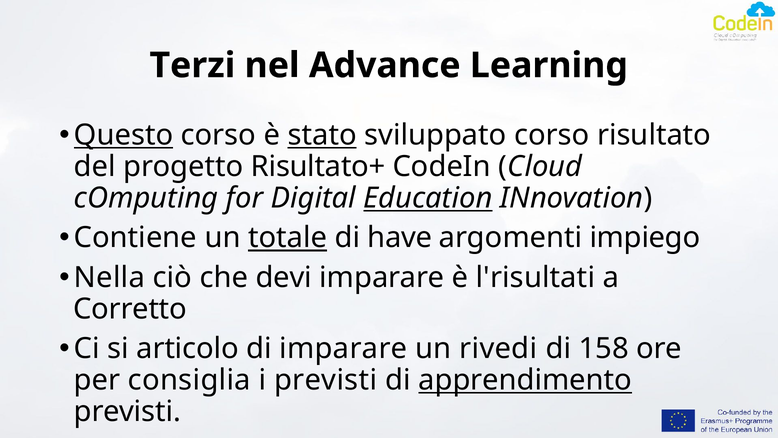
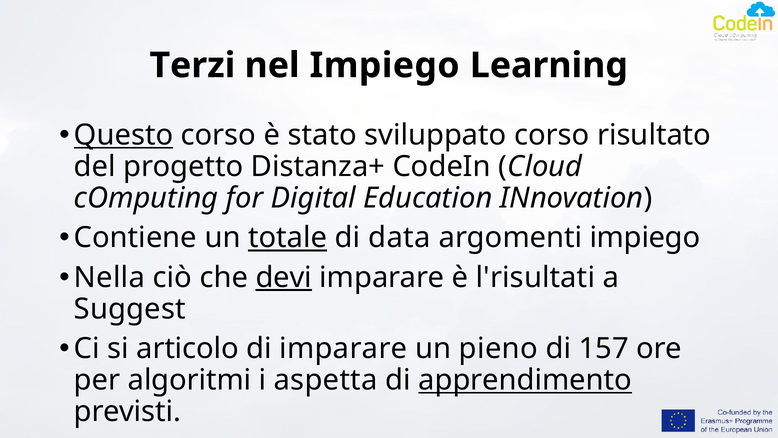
nel Advance: Advance -> Impiego (385, 65)
stato underline: present -> none (322, 135)
Risultato+: Risultato+ -> Distanza+ (318, 167)
Education underline: present -> none (428, 198)
have: have -> data (399, 238)
devi underline: none -> present (284, 277)
Corretto: Corretto -> Suggest (130, 309)
rivedi: rivedi -> pieno (498, 348)
158: 158 -> 157 (604, 348)
consiglia: consiglia -> algoritmi (190, 380)
i previsti: previsti -> aspetta (326, 380)
